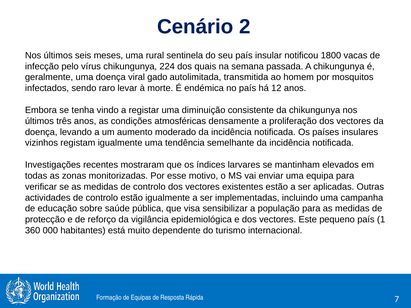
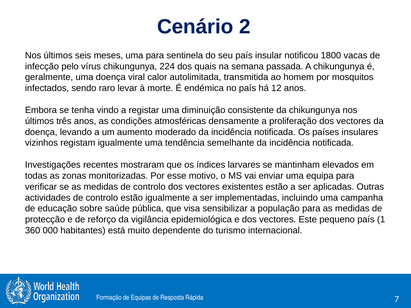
uma rural: rural -> para (155, 55)
gado: gado -> calor (157, 77)
